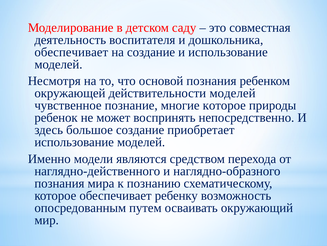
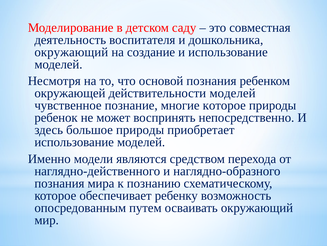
обеспечивает: обеспечивает -> окружающий (71, 52)
большое создание: создание -> природы (140, 130)
